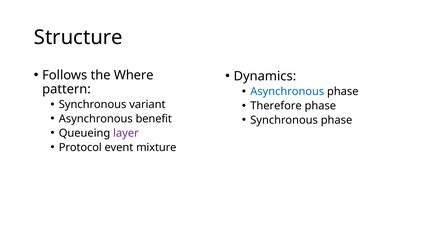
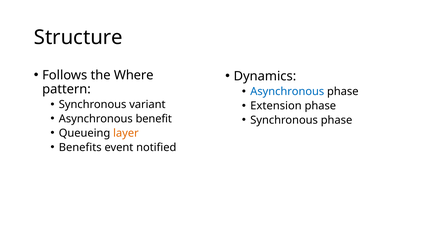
Therefore: Therefore -> Extension (276, 106)
layer colour: purple -> orange (126, 133)
Protocol: Protocol -> Benefits (80, 147)
mixture: mixture -> notified (156, 147)
